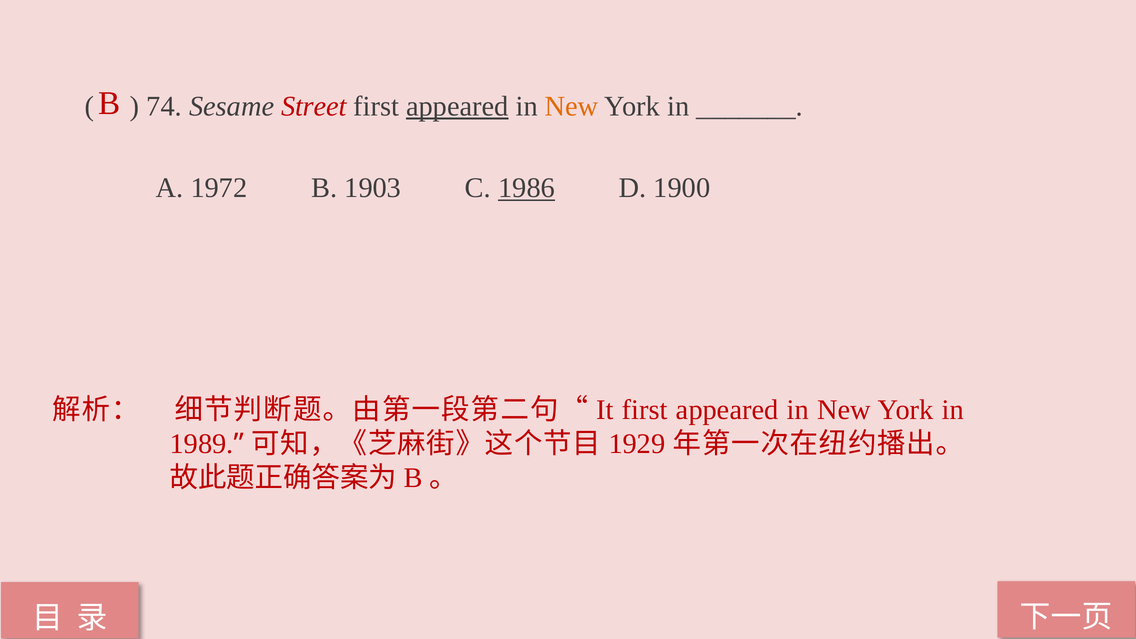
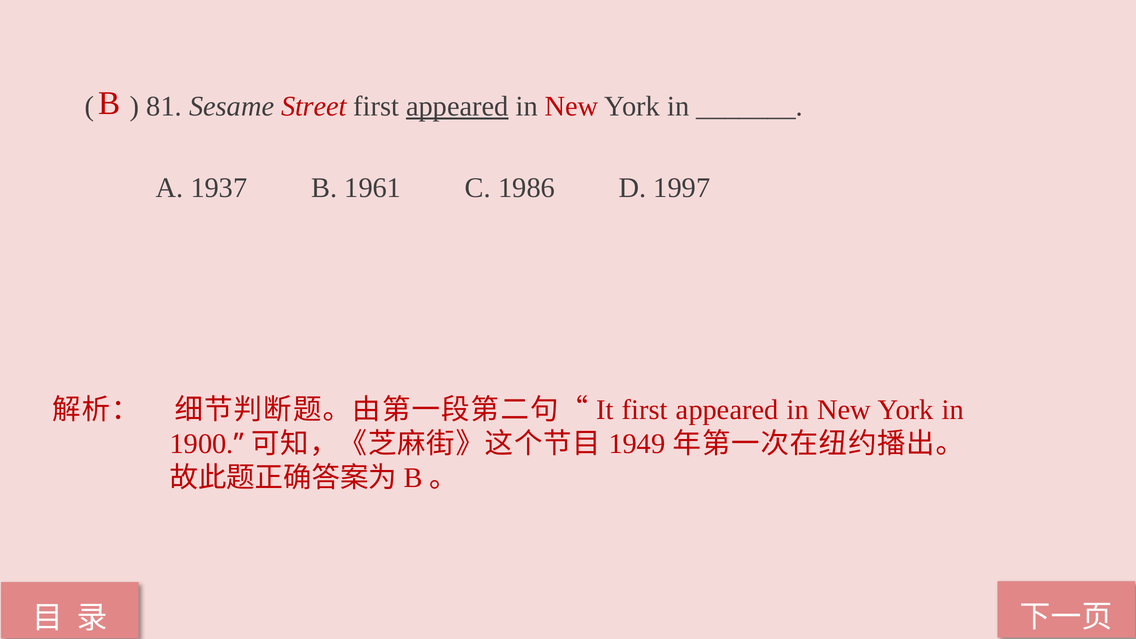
74: 74 -> 81 (164, 106)
New colour: orange -> red (572, 106)
1972: 1972 -> 1937 (219, 188)
1903: 1903 -> 1961 (373, 188)
1986 underline: present -> none (527, 188)
1900: 1900 -> 1997 (682, 188)
1989: 1989 -> 1900 (202, 444)
1929: 1929 -> 1949 (637, 444)
